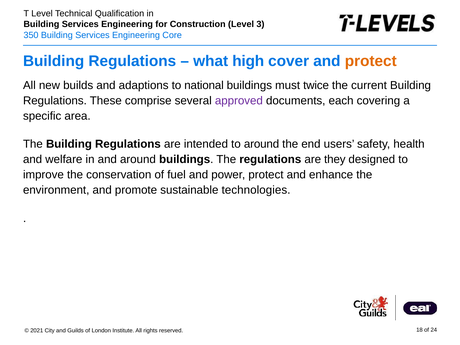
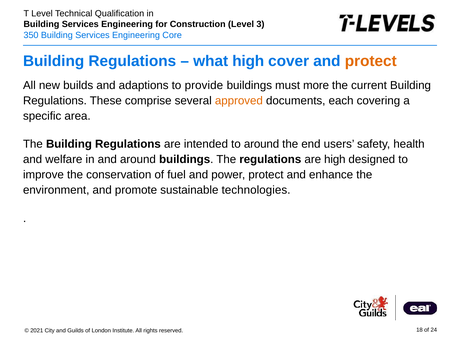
national: national -> provide (204, 85)
twice: twice -> more (316, 85)
approved colour: purple -> orange (239, 101)
are they: they -> high (335, 159)
